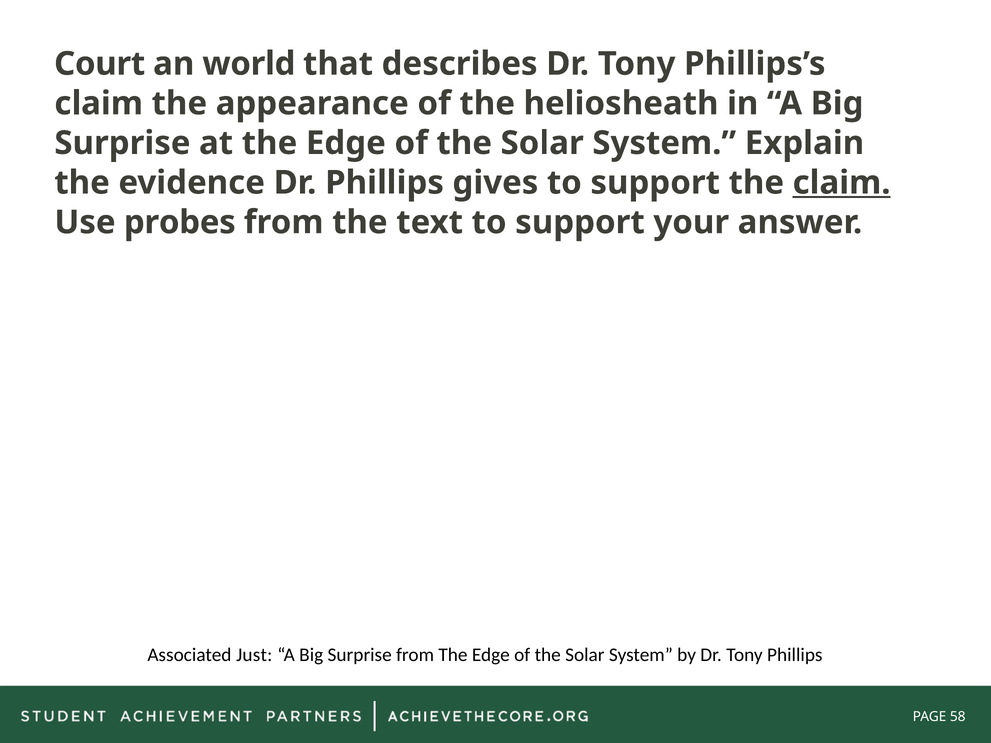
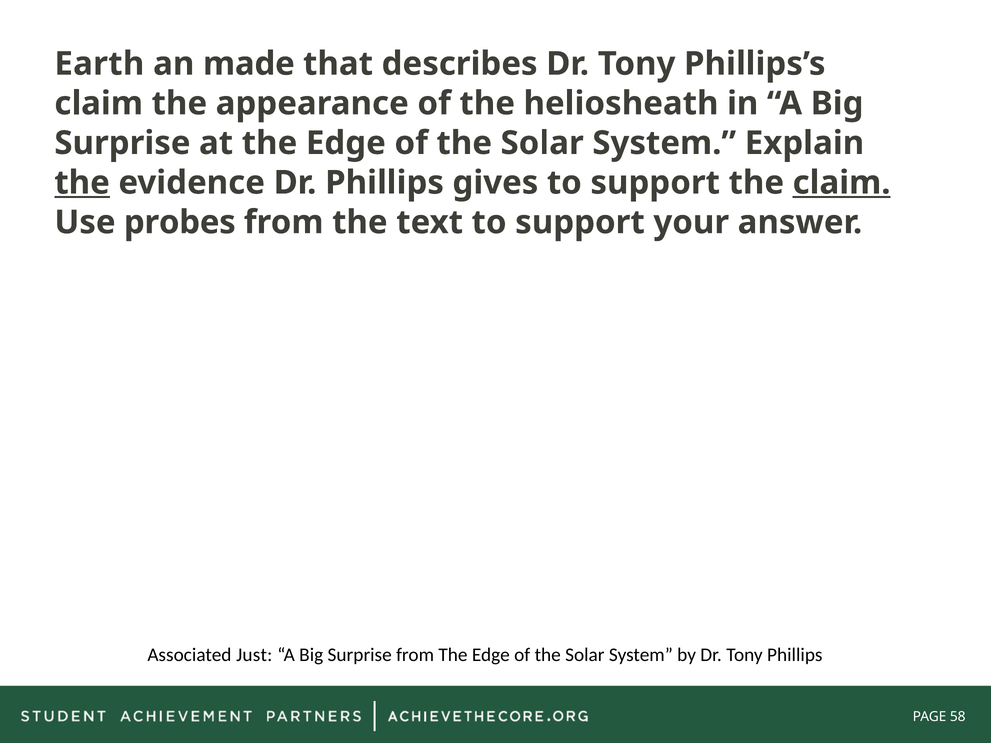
Court: Court -> Earth (99, 64)
world: world -> made (249, 64)
the underline: none -> present (82, 183)
